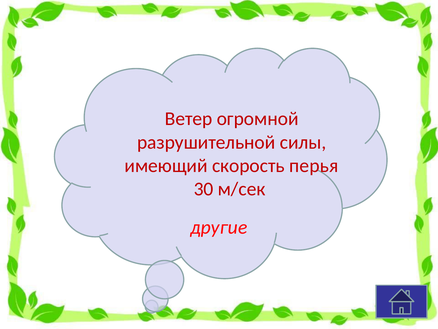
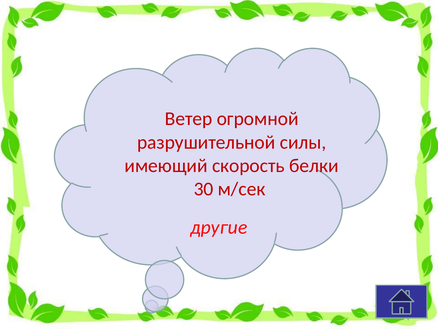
перья: перья -> белки (314, 165)
